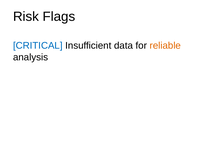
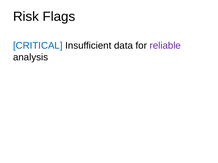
reliable colour: orange -> purple (165, 46)
